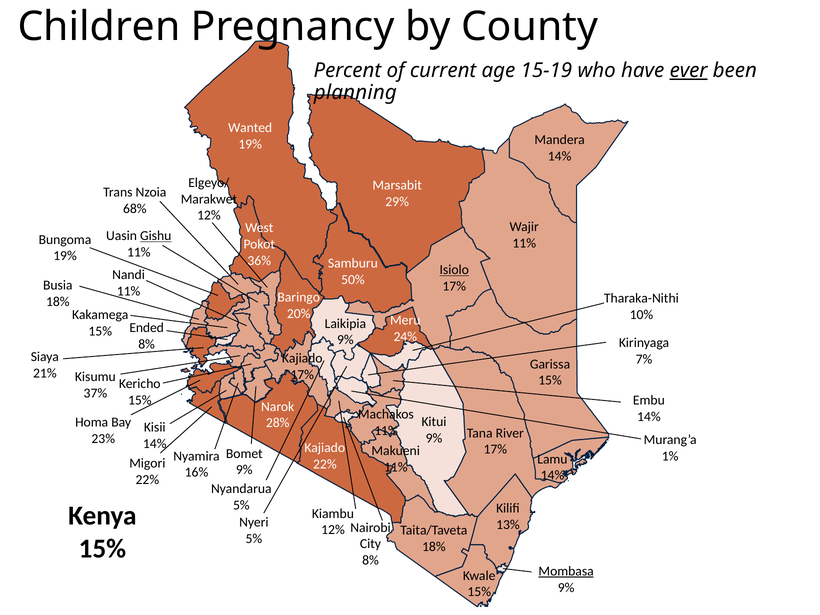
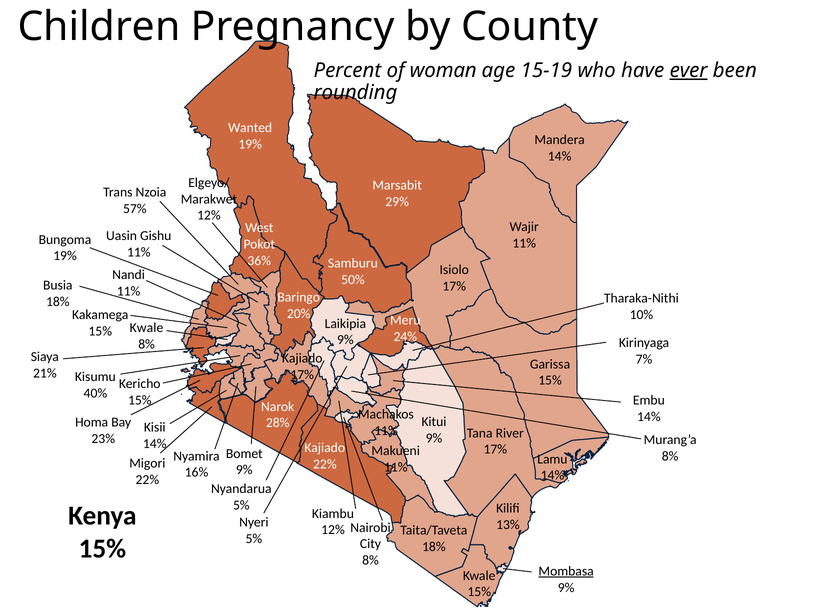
current: current -> woman (443, 70)
planning: planning -> rounding (355, 93)
68%: 68% -> 57% (135, 209)
Gishu underline: present -> none (156, 236)
Isiolo underline: present -> none (454, 270)
Ended: Ended -> Kwale (147, 328)
37%: 37% -> 40% (95, 393)
1%: 1% -> 8% (670, 456)
